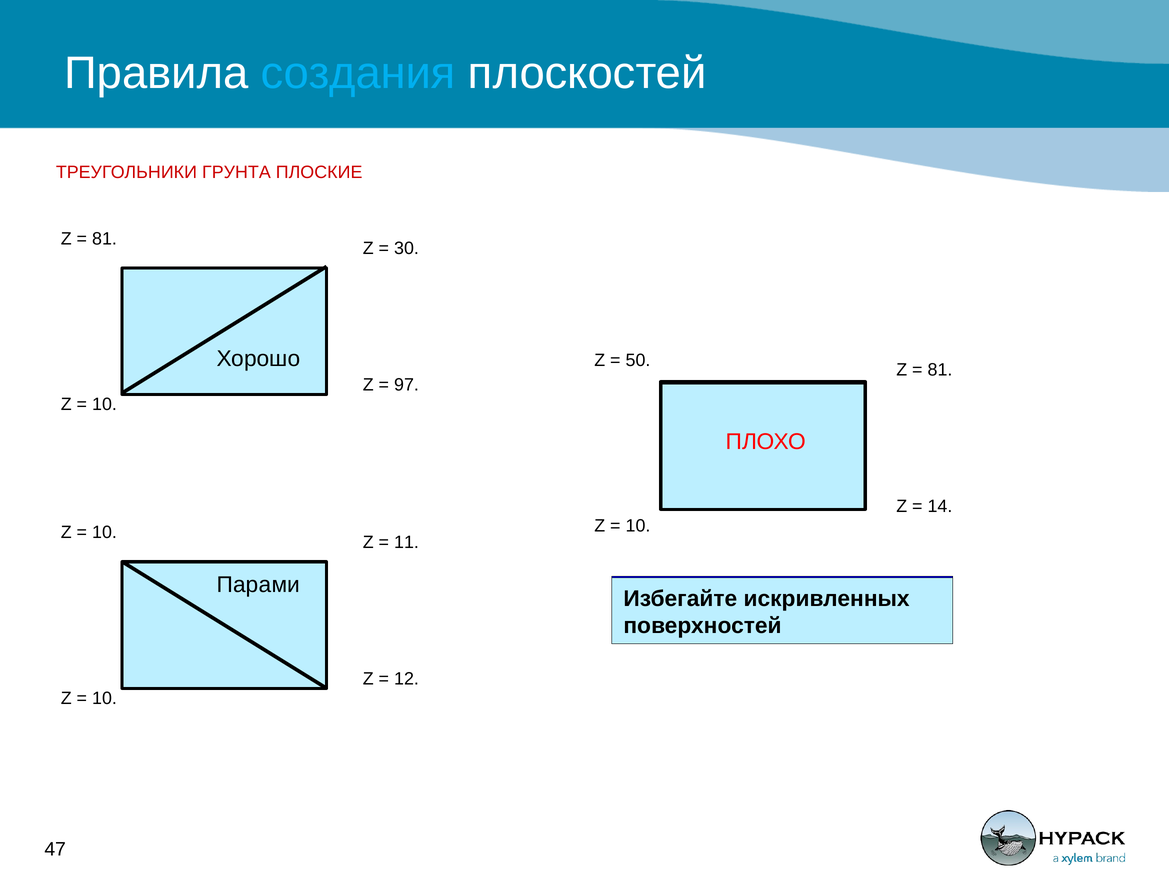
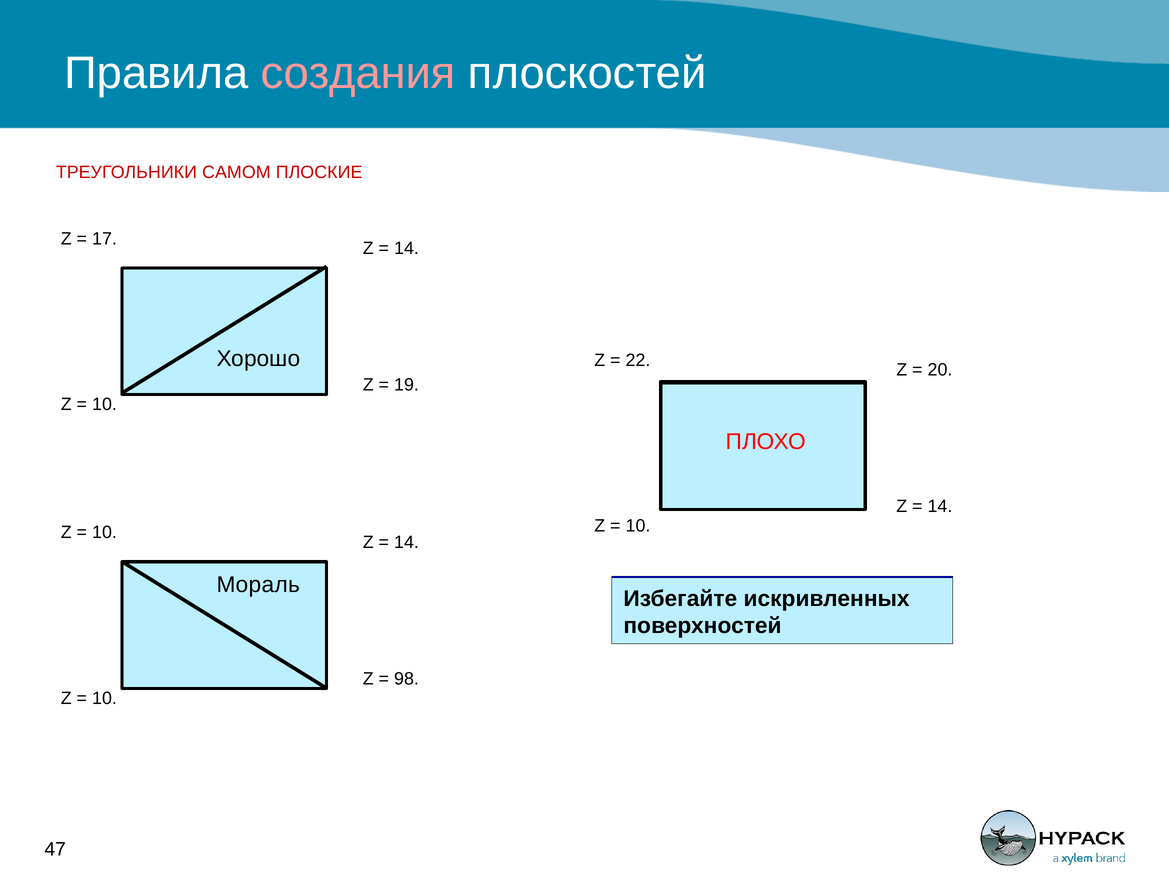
создания colour: light blue -> pink (358, 73)
ГРУНТА: ГРУНТА -> САМОМ (236, 172)
81: 81 -> 17 (105, 239)
30: 30 -> 14 (407, 248)
50: 50 -> 22 (638, 360)
81: 81 -> 20 (940, 370)
97: 97 -> 19 (407, 385)
11: 11 -> 14 (407, 542)
Парами: Парами -> Мораль (258, 584)
12: 12 -> 98 (407, 678)
